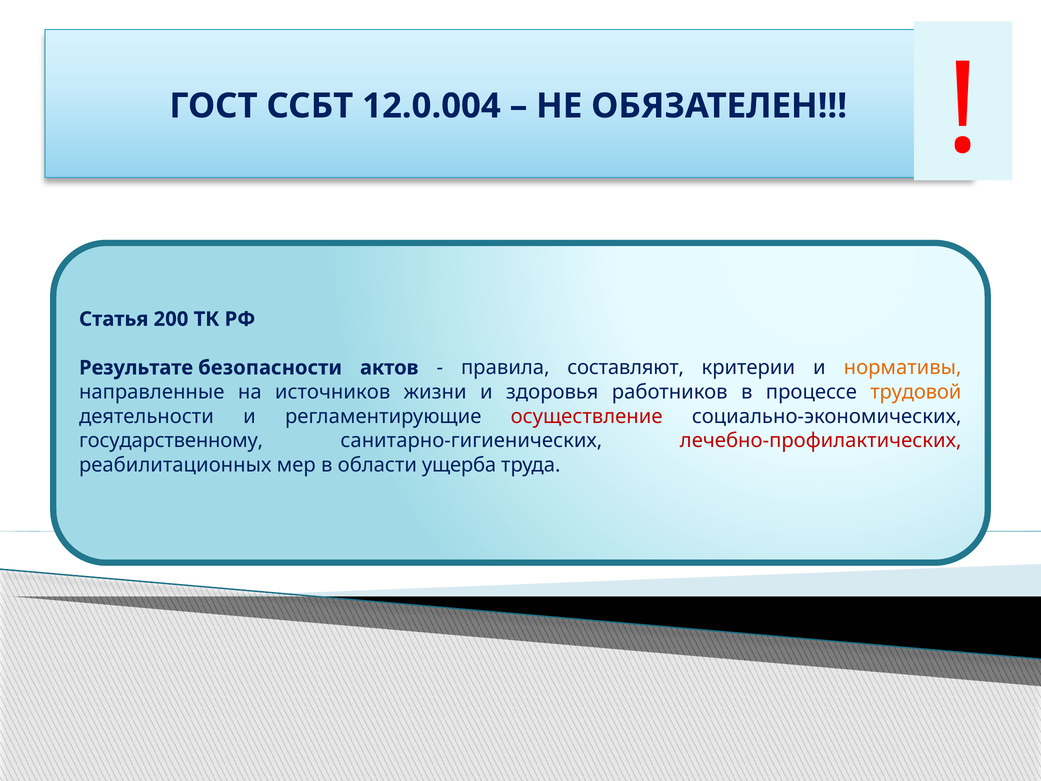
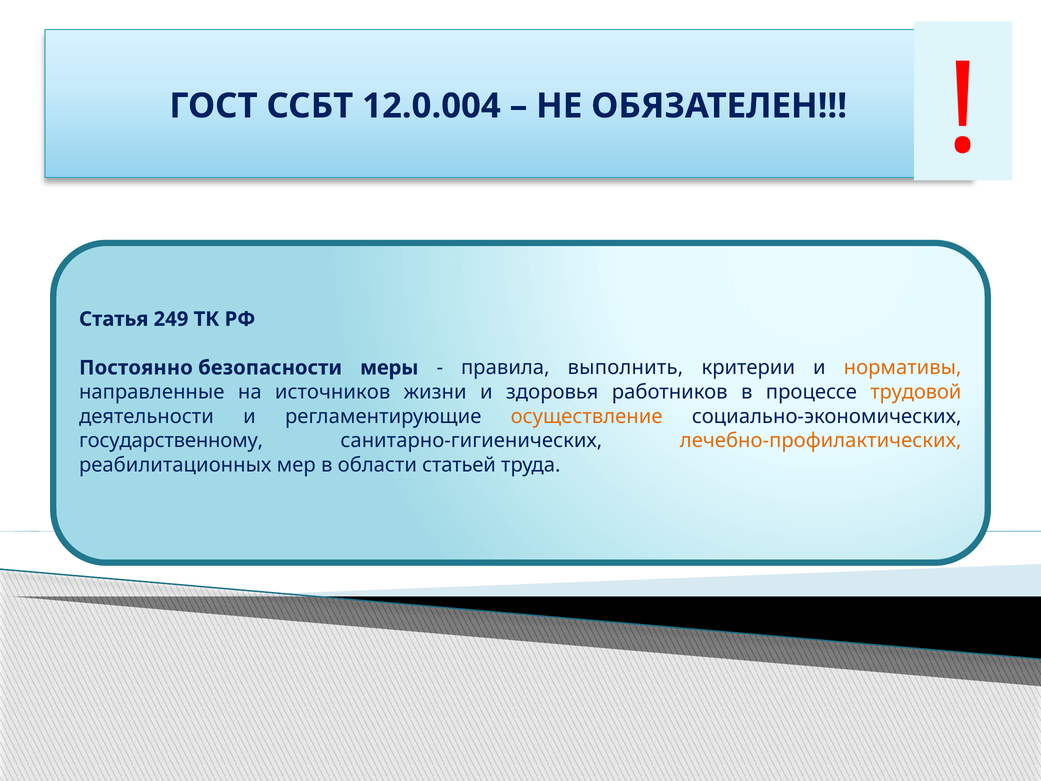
200: 200 -> 249 (171, 319)
Результате: Результате -> Постоянно (136, 368)
актов: актов -> меры (389, 368)
составляют: составляют -> выполнить (625, 368)
осуществление colour: red -> orange (587, 416)
лечебно-профилактических colour: red -> orange (821, 441)
ущерба: ущерба -> статьей (459, 465)
